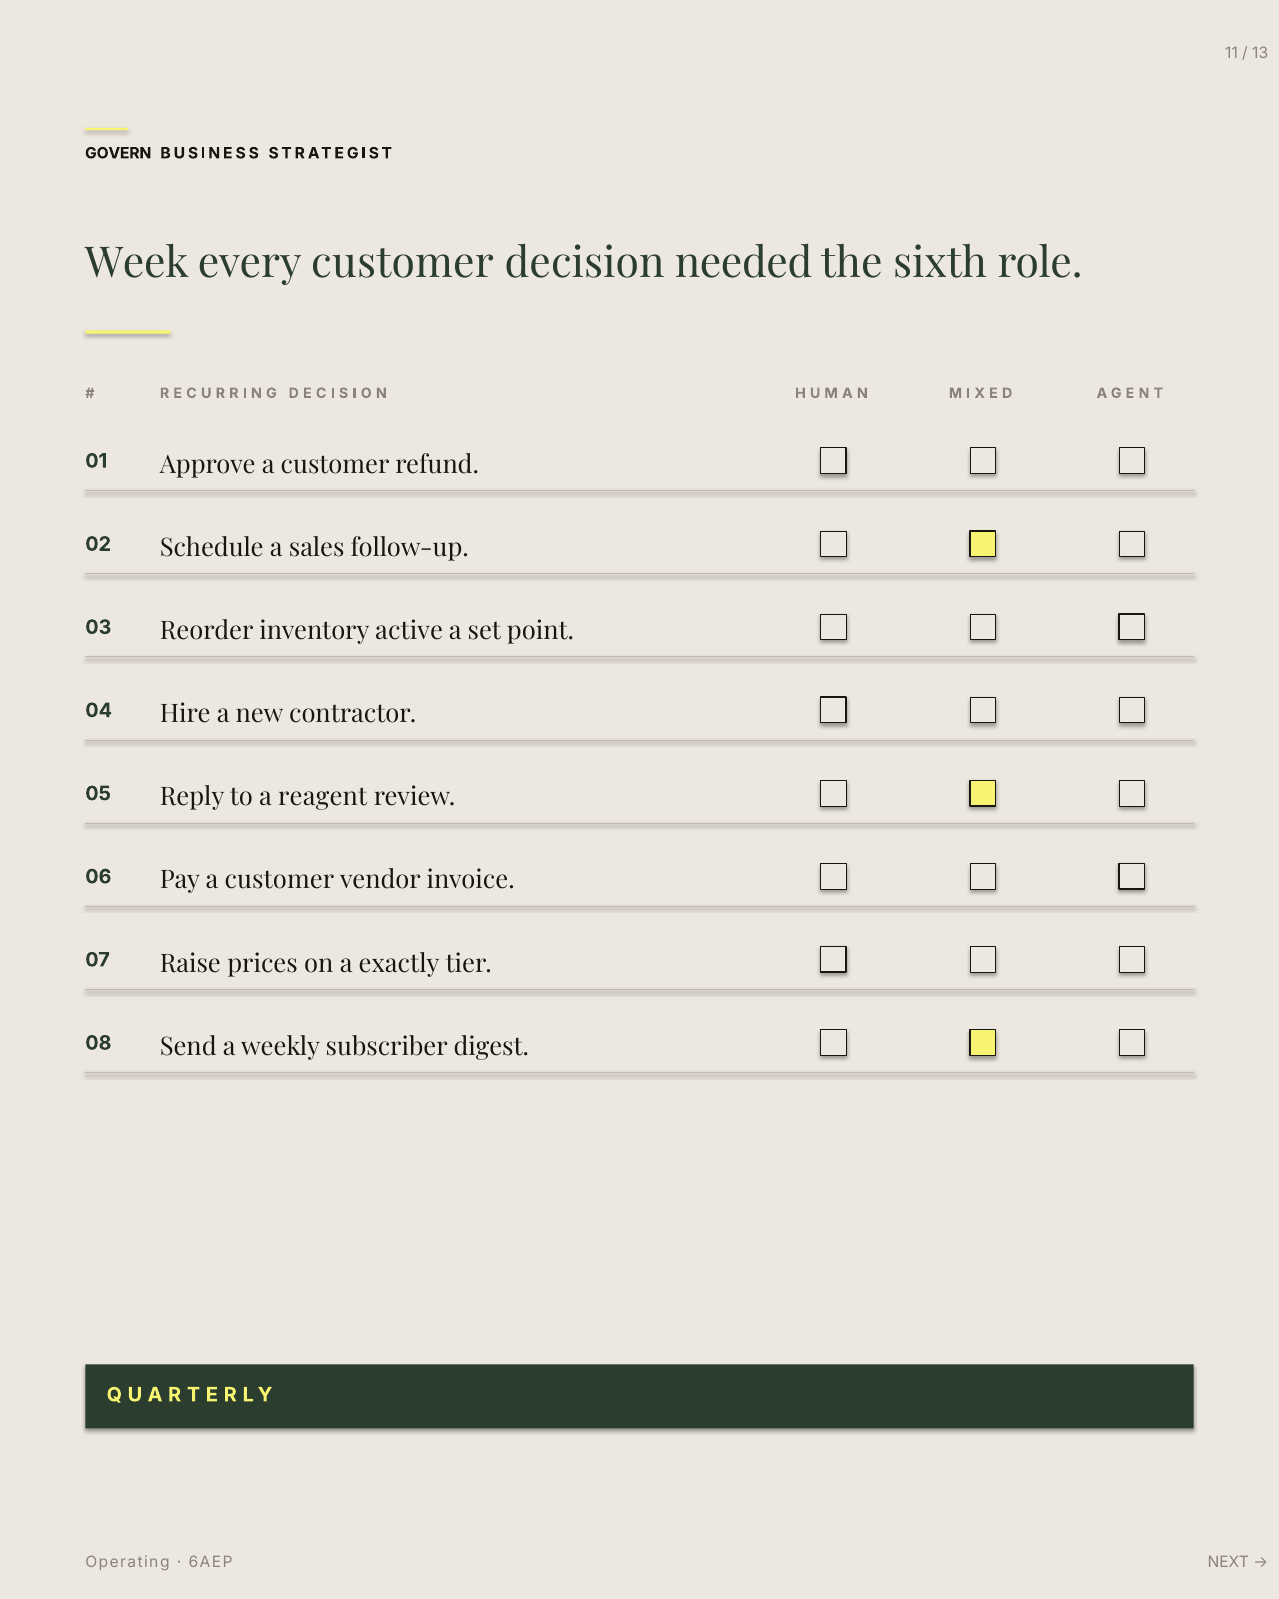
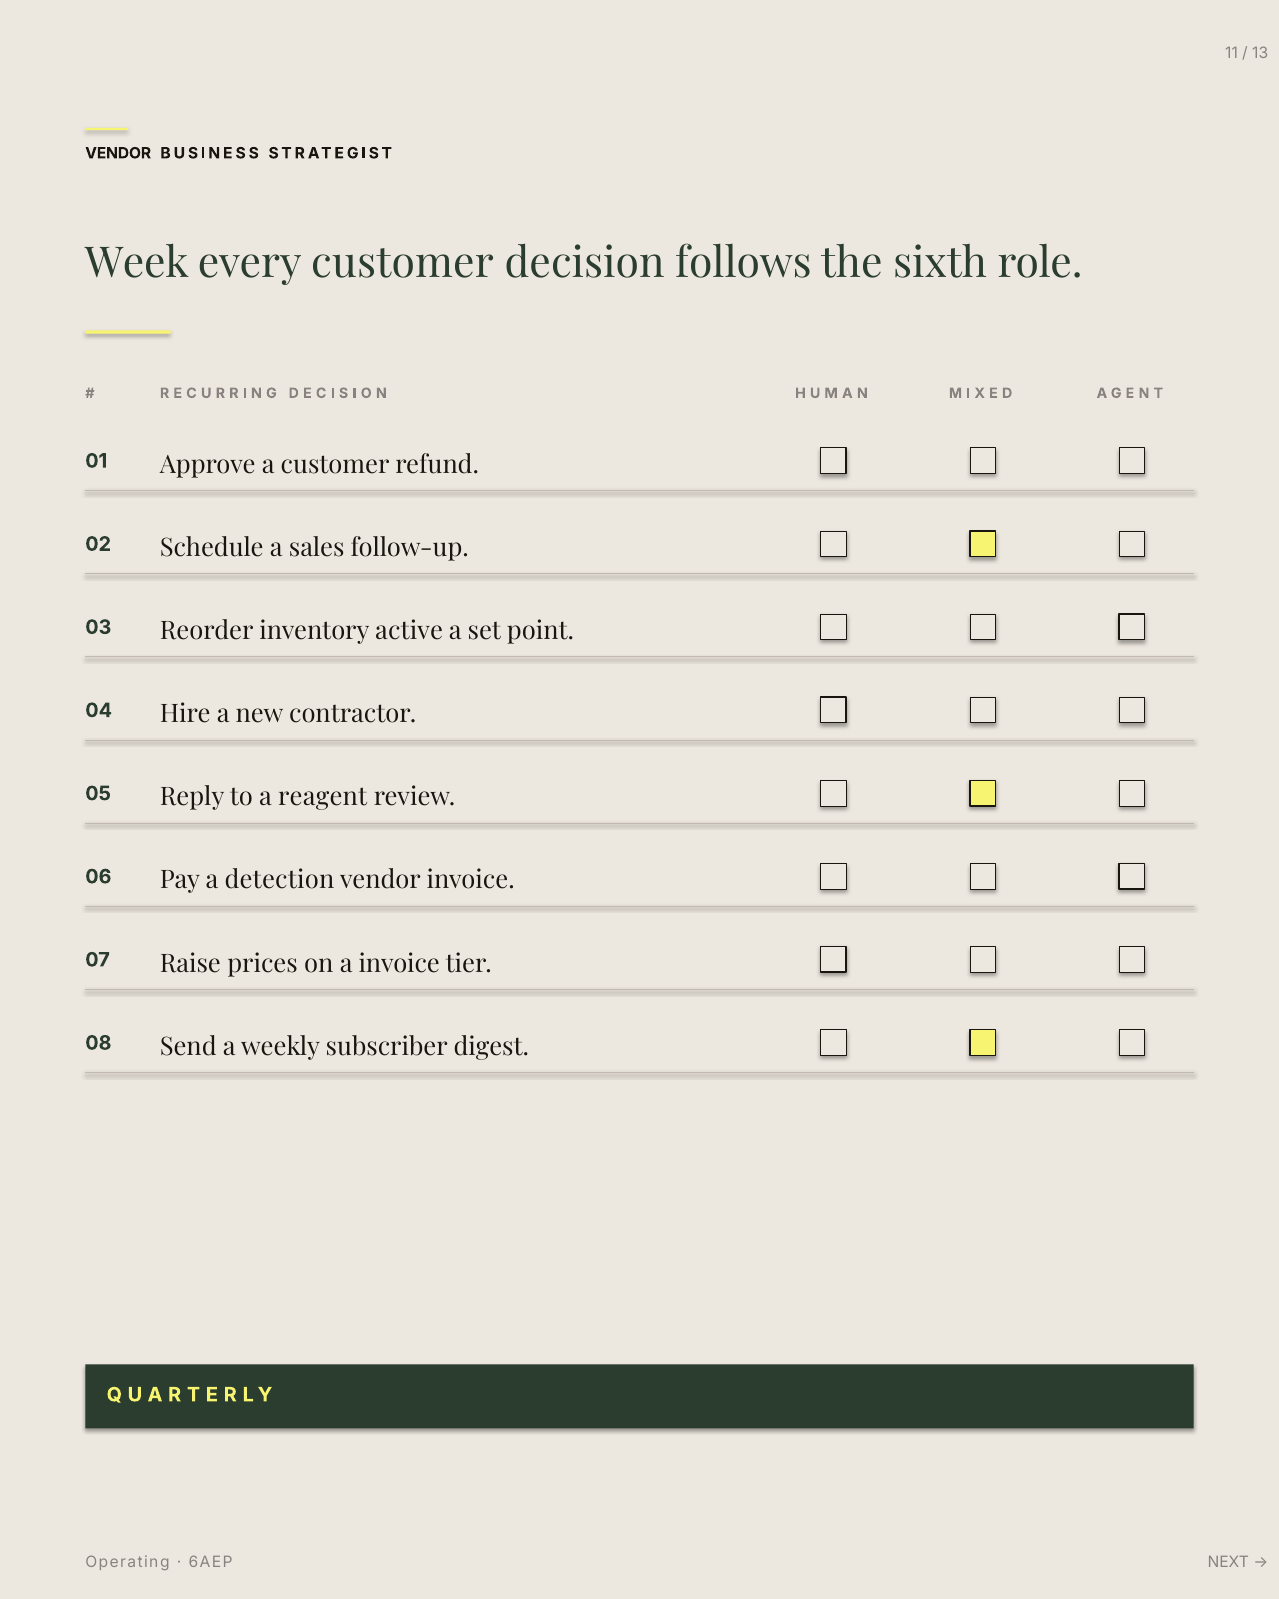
GOVERN: GOVERN -> VENDOR (118, 153)
needed: needed -> follows (743, 263)
Pay a customer: customer -> detection (279, 880)
a exactly: exactly -> invoice (399, 964)
